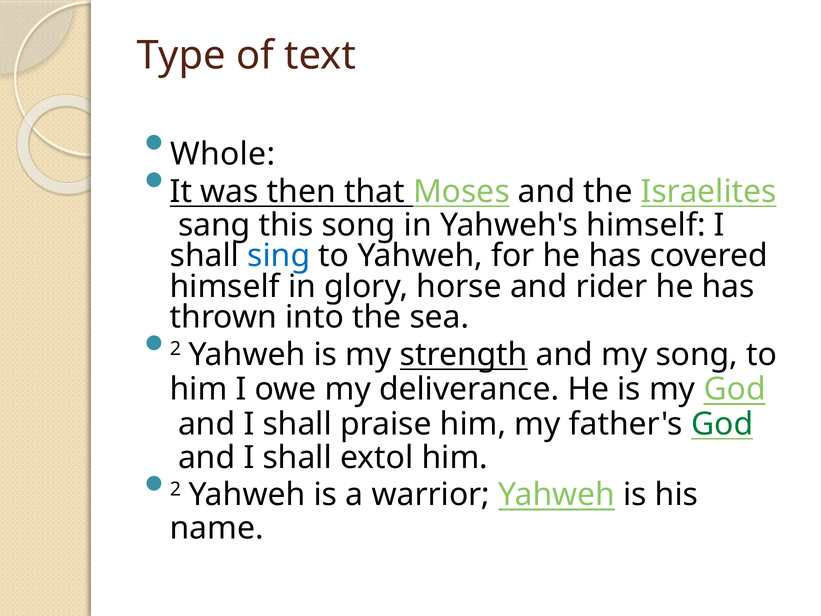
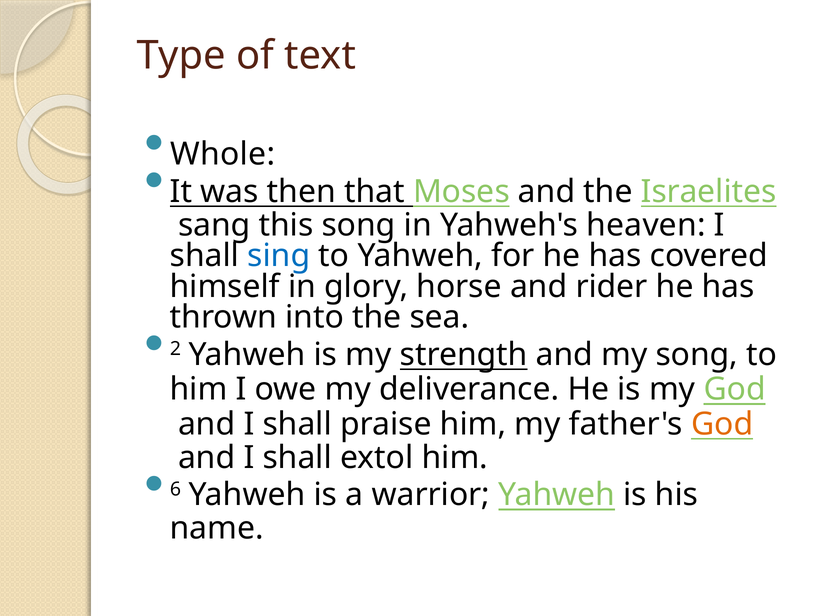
Yahweh's himself: himself -> heaven (646, 225)
God colour: green -> orange (722, 424)
2: 2 -> 6 (176, 489)
